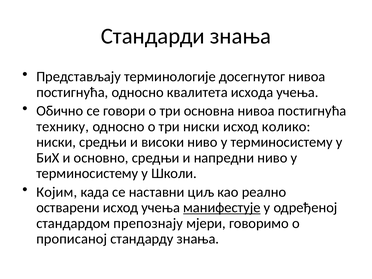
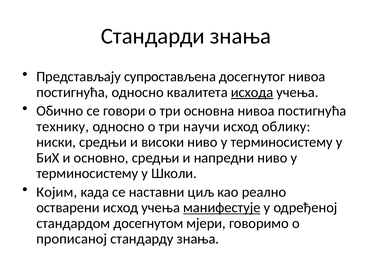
терминологије: терминологије -> супростављена (170, 77)
исхода underline: none -> present (252, 92)
три ниски: ниски -> научи (201, 127)
колико: колико -> облику (286, 127)
препознају: препознају -> досегнутом (148, 223)
